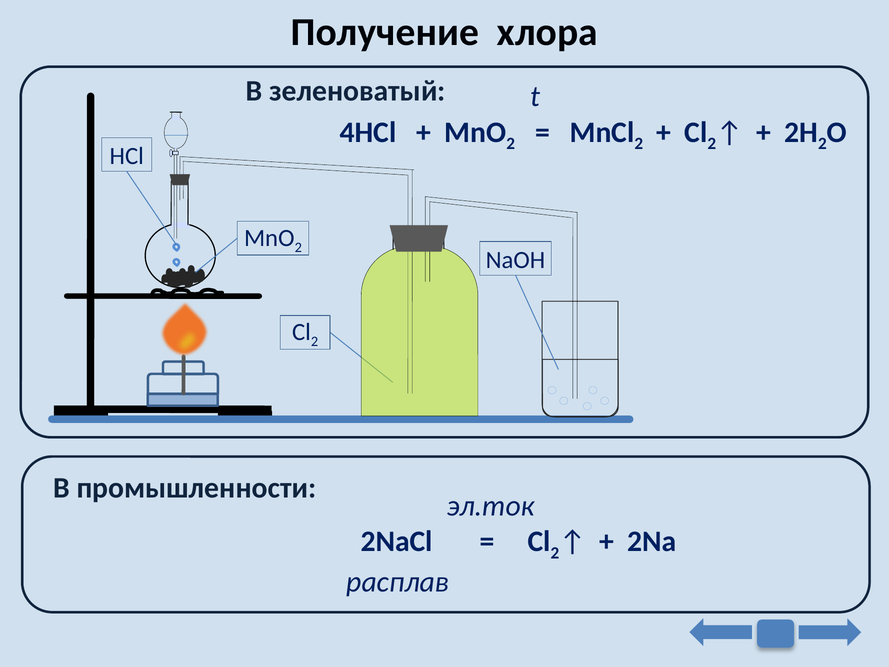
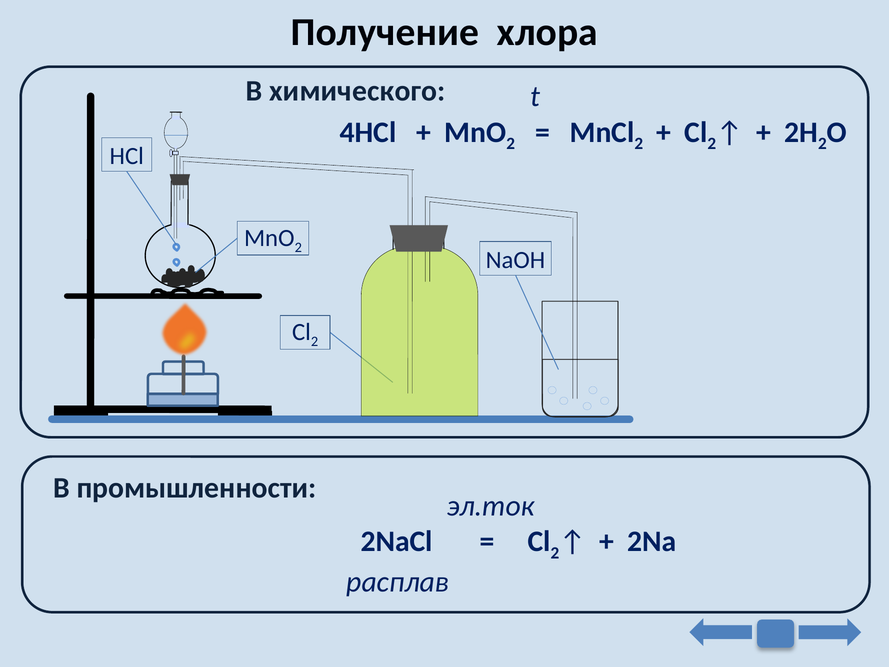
зеленоватый: зеленоватый -> химического (357, 91)
